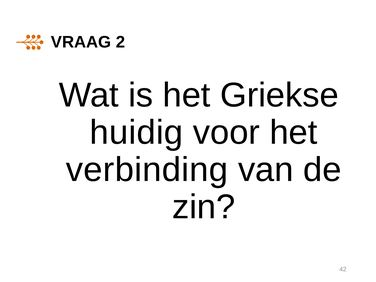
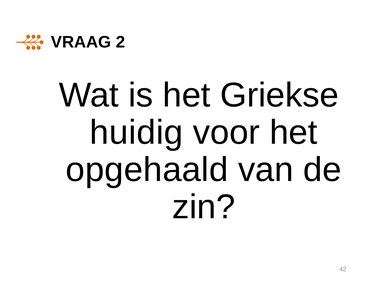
verbinding: verbinding -> opgehaald (147, 170)
